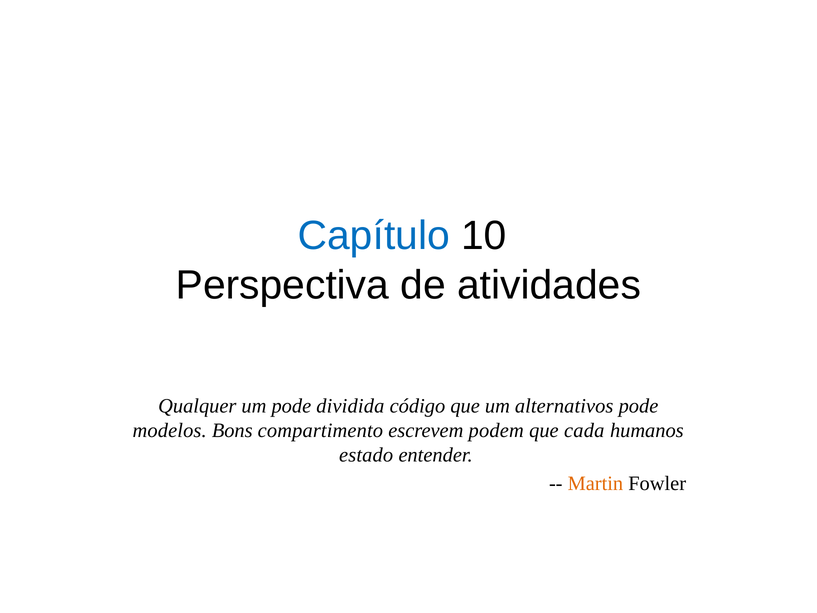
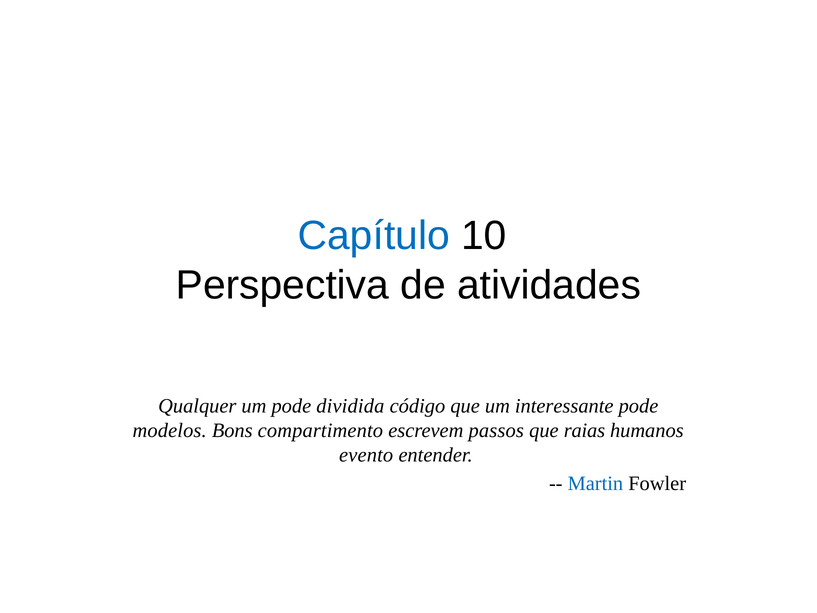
alternativos: alternativos -> interessante (564, 406)
podem: podem -> passos (496, 430)
cada: cada -> raias (584, 430)
estado: estado -> evento (366, 455)
Martin colour: orange -> blue (595, 483)
